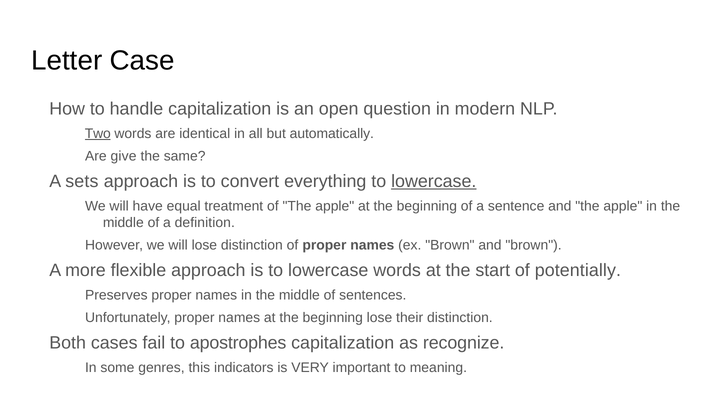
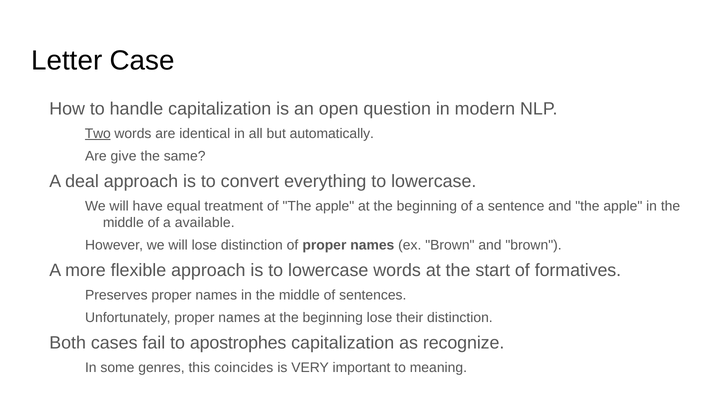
sets: sets -> deal (82, 182)
lowercase underline: present -> none (434, 182)
definition: definition -> available (205, 223)
potentially: potentially -> formatives (578, 271)
indicators: indicators -> coincides (244, 368)
